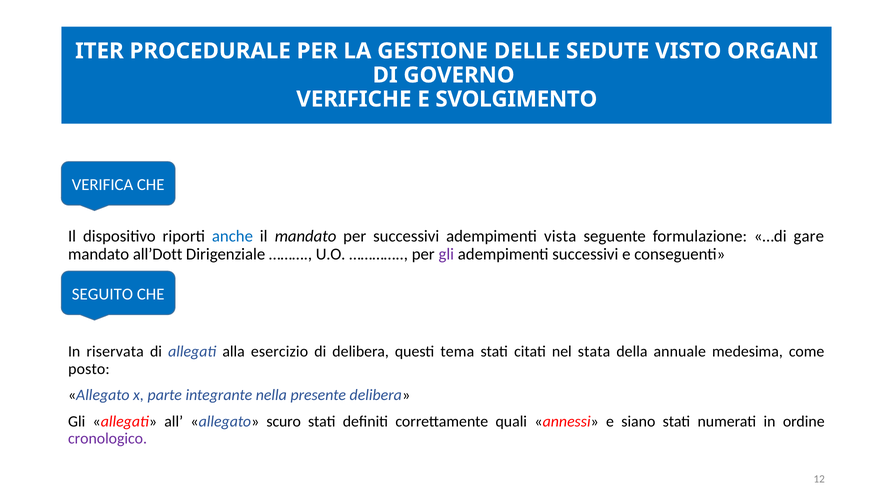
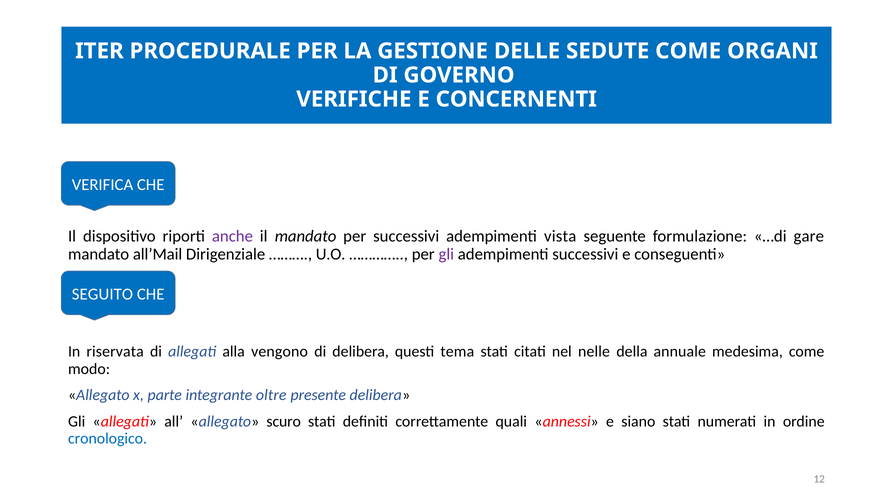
SEDUTE VISTO: VISTO -> COME (688, 51)
SVOLGIMENTO: SVOLGIMENTO -> CONCERNENTI (516, 99)
anche colour: blue -> purple (232, 236)
all’Dott: all’Dott -> all’Mail (158, 254)
esercizio: esercizio -> vengono (280, 352)
stata: stata -> nelle (594, 352)
posto: posto -> modo (89, 369)
nella: nella -> oltre (271, 395)
cronologico colour: purple -> blue (108, 439)
